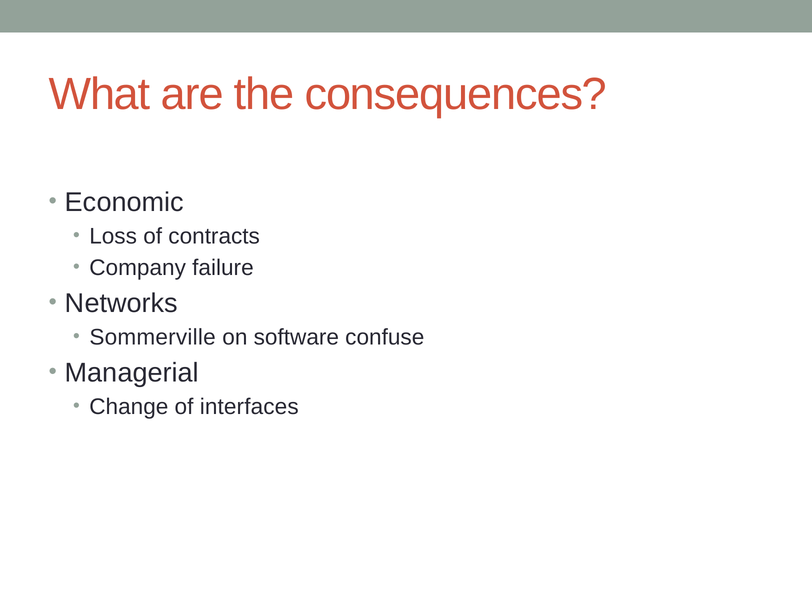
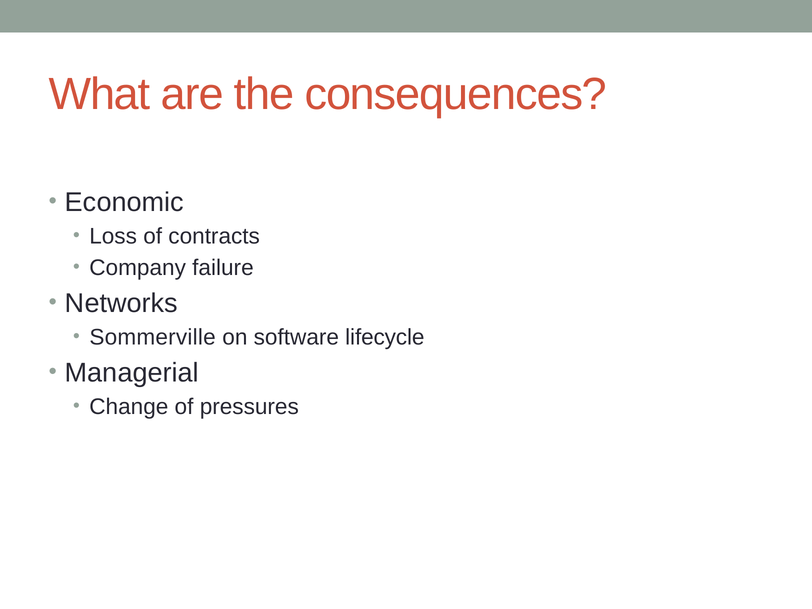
confuse: confuse -> lifecycle (385, 337)
interfaces: interfaces -> pressures (249, 407)
